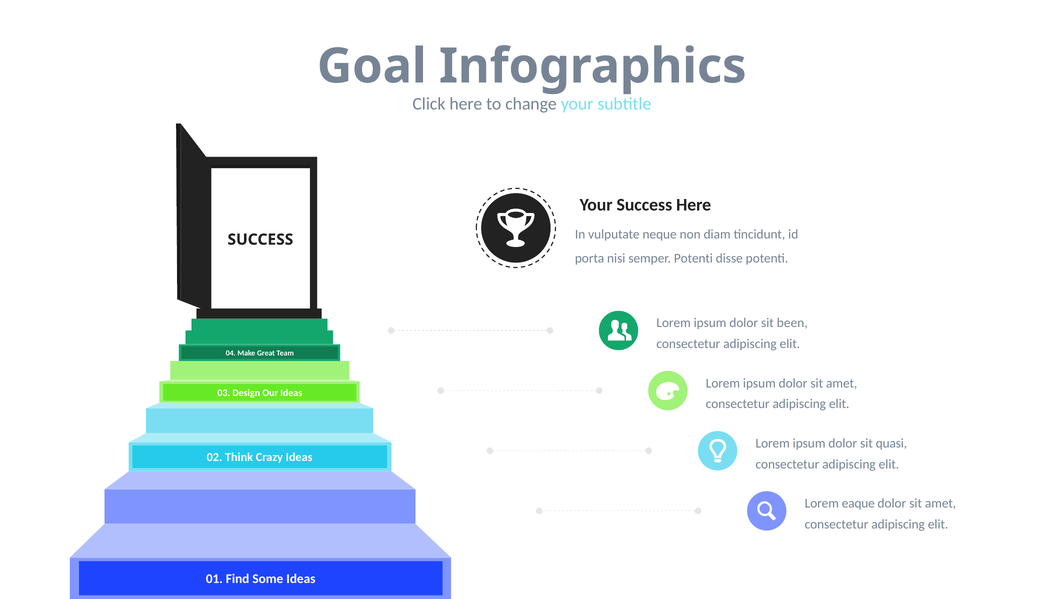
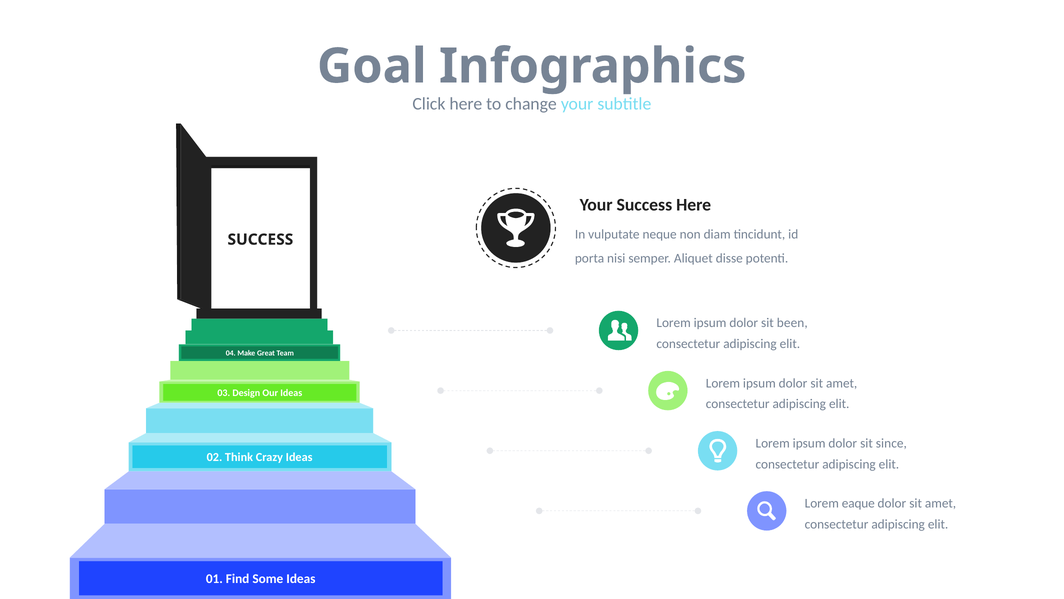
semper Potenti: Potenti -> Aliquet (693, 258)
quasi: quasi -> since (891, 443)
